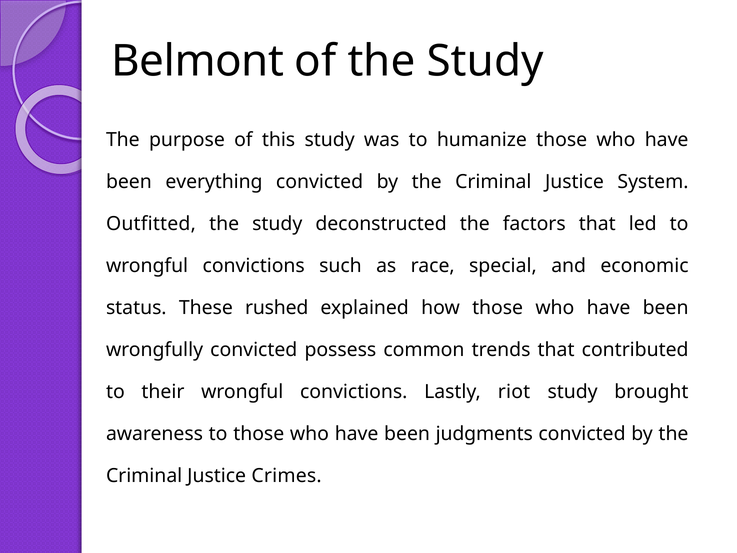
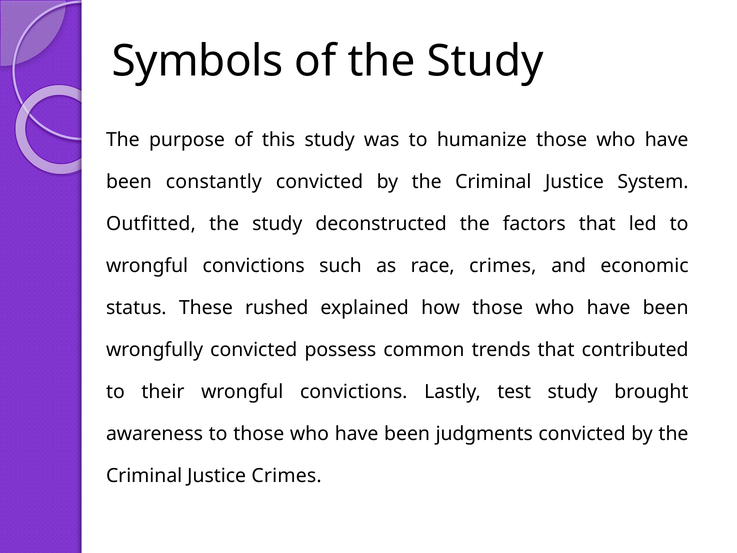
Belmont: Belmont -> Symbols (198, 61)
everything: everything -> constantly (214, 182)
race special: special -> crimes (503, 266)
riot: riot -> test (514, 392)
